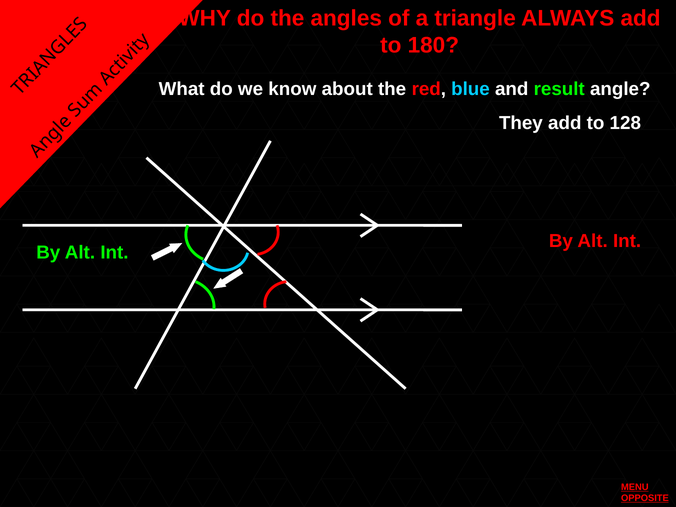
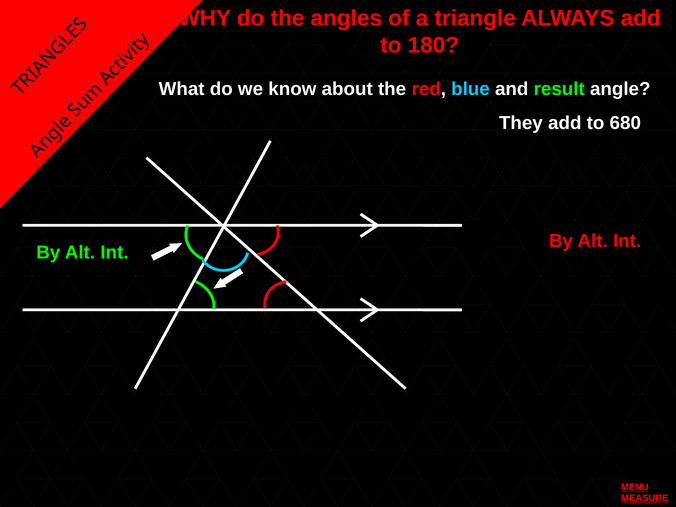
128: 128 -> 680 (625, 123)
OPPOSITE: OPPOSITE -> MEASURE (645, 498)
